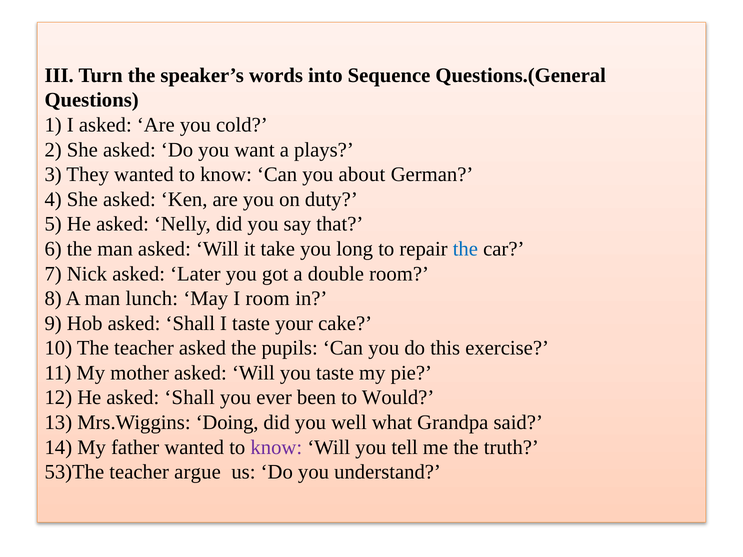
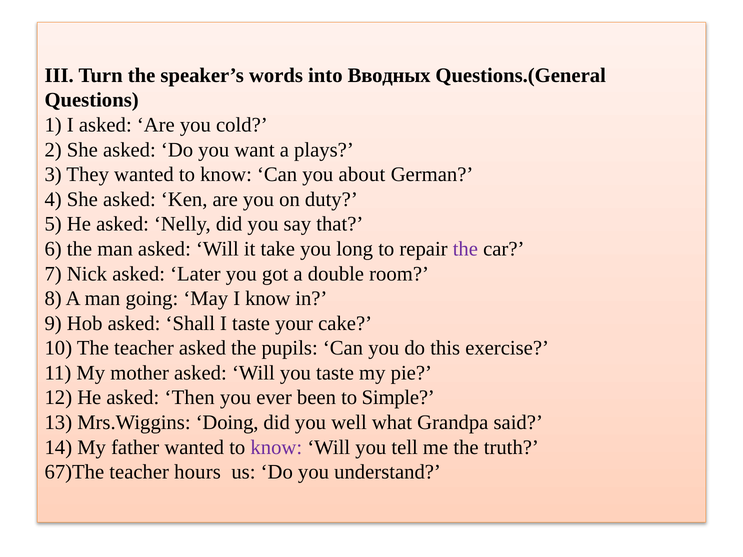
Sequence: Sequence -> Вводных (389, 75)
the colour: blue -> purple (465, 249)
lunch: lunch -> going (152, 299)
I room: room -> know (268, 299)
He asked Shall: Shall -> Then (190, 398)
Would: Would -> Simple (398, 398)
53)The: 53)The -> 67)The (74, 472)
argue: argue -> hours (198, 472)
